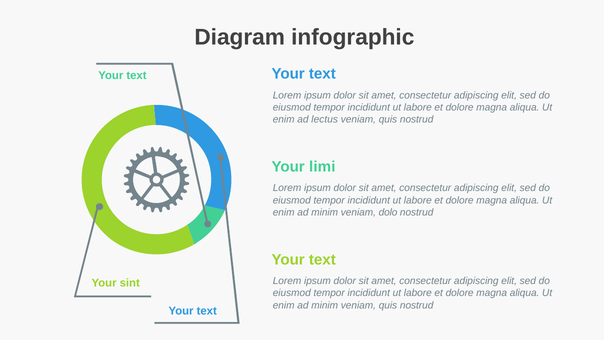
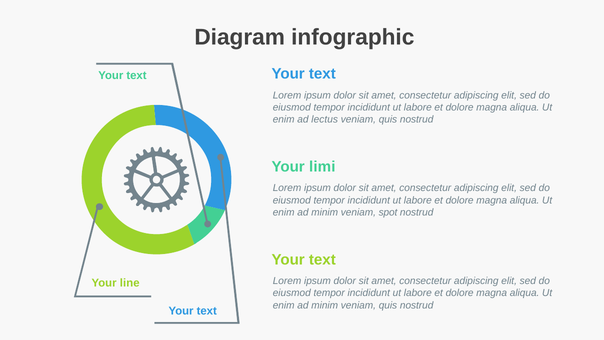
dolo: dolo -> spot (388, 212)
sint: sint -> line (130, 283)
